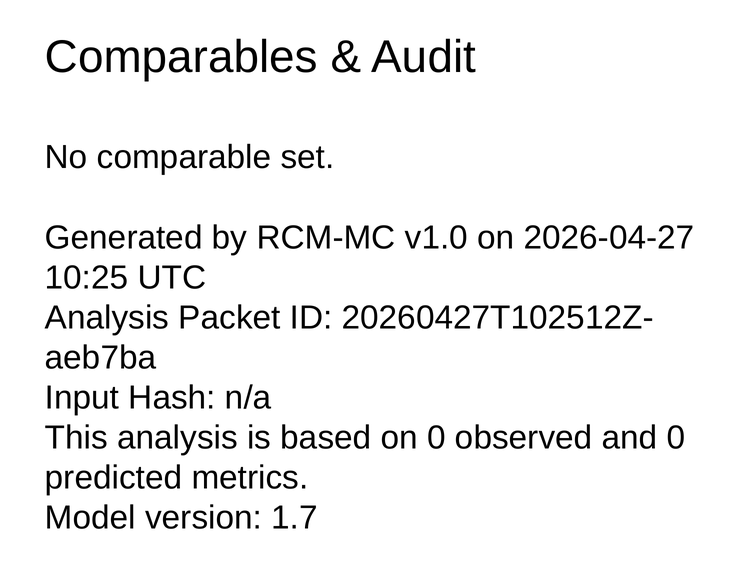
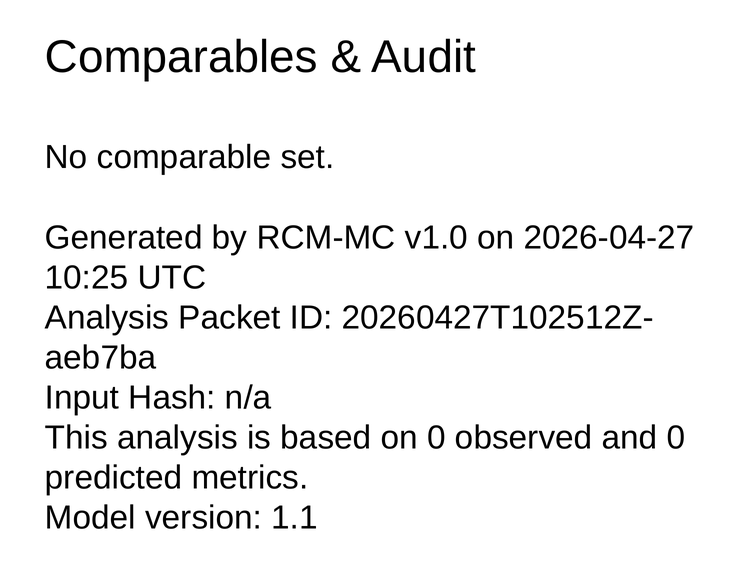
1.7: 1.7 -> 1.1 (295, 518)
